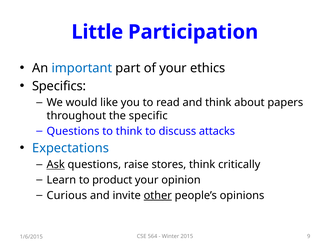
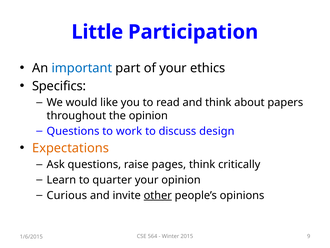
the specific: specific -> opinion (148, 115)
to think: think -> work (129, 131)
attacks: attacks -> design (217, 131)
Expectations colour: blue -> orange (71, 148)
Ask underline: present -> none (56, 164)
stores: stores -> pages (169, 164)
product: product -> quarter (112, 180)
